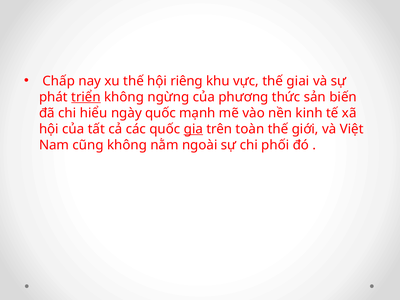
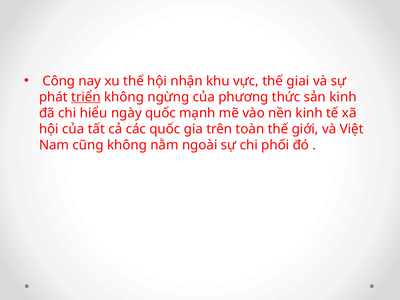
Chấp: Chấp -> Công (59, 81)
riêng: riêng -> nhận (187, 81)
sản biến: biến -> kinh (343, 97)
gia underline: present -> none (193, 129)
